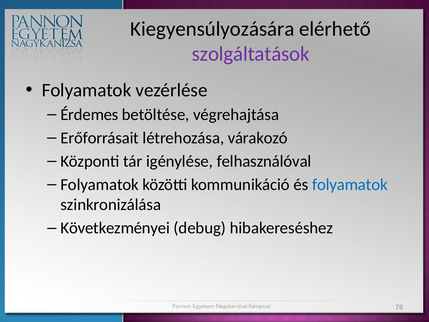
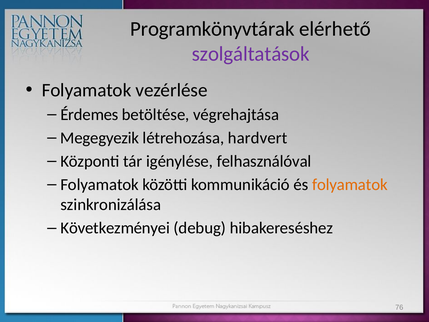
Kiegyensúlyozására: Kiegyensúlyozására -> Programkönyvtárak (212, 29)
Erőforrásait: Erőforrásait -> Megegyezik (100, 138)
várakozó: várakozó -> hardvert (258, 138)
folyamatok colour: blue -> orange (350, 185)
